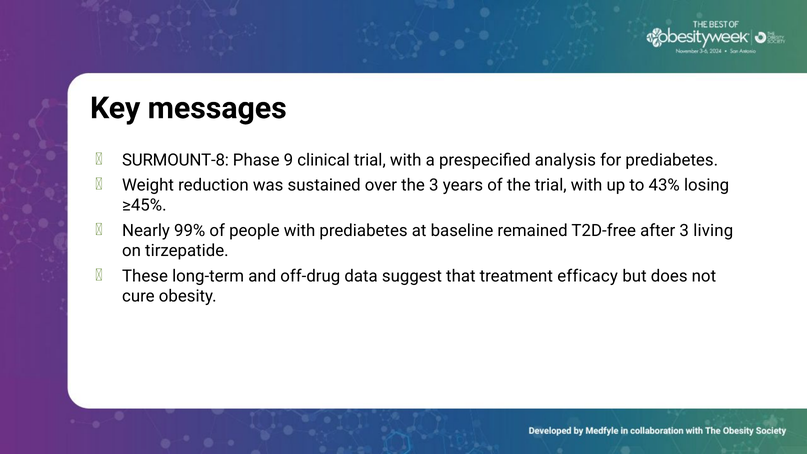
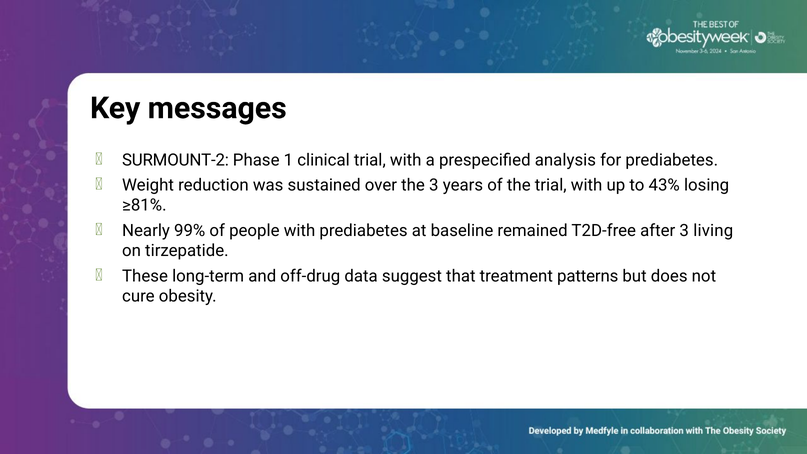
SURMOUNT-8: SURMOUNT-8 -> SURMOUNT-2 (175, 160)
9: 9 -> 1 (288, 160)
≥45%: ≥45% -> ≥81% (144, 205)
efficacy: efficacy -> patterns (588, 276)
